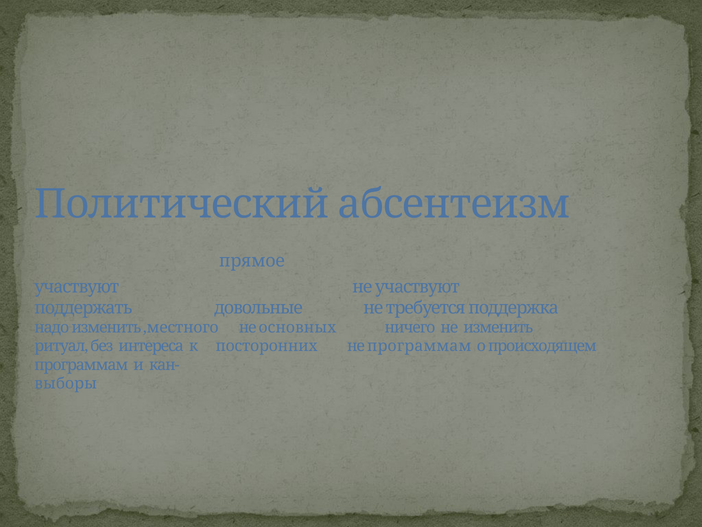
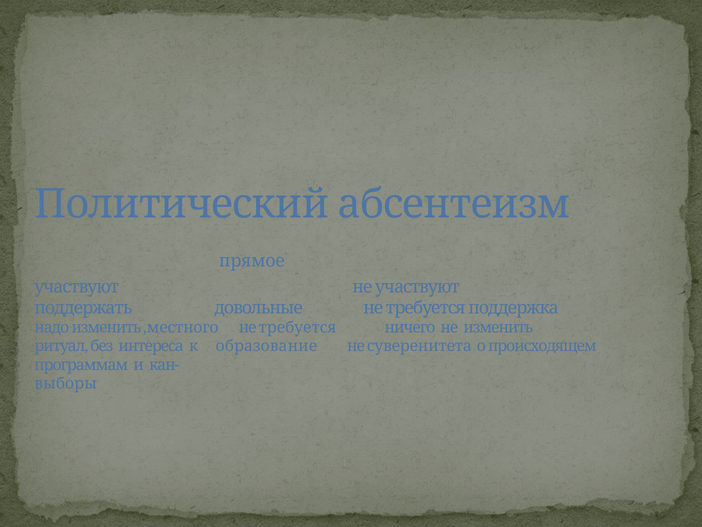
основных: основных -> требуется (297, 327)
посторонних: посторонних -> образование (266, 346)
не программам: программам -> суверенитета (419, 346)
